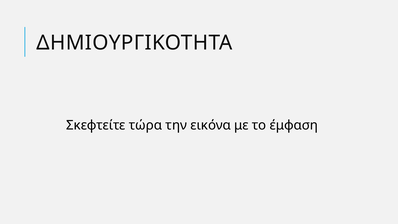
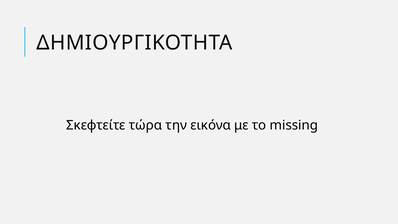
έμφαση: έμφαση -> missing (294, 125)
